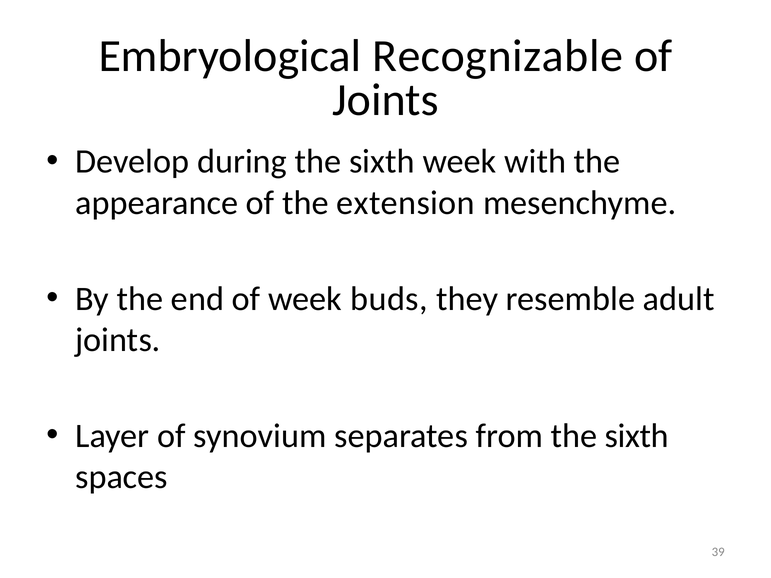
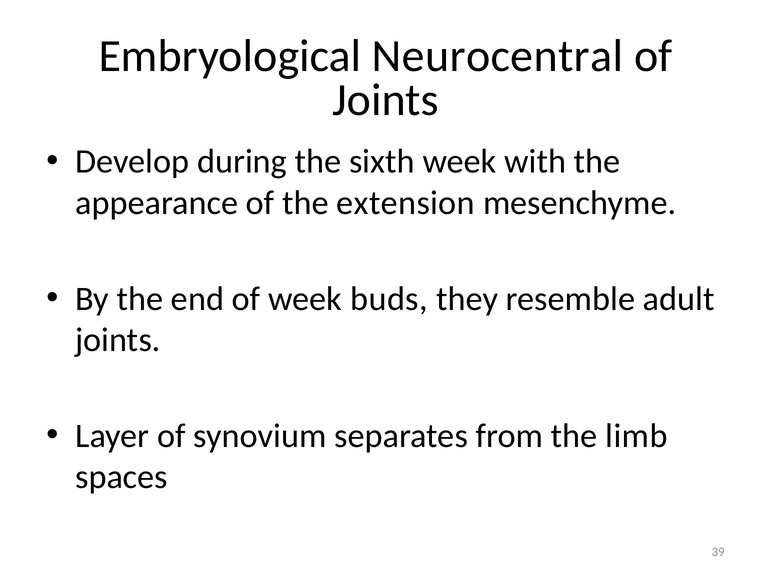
Recognizable: Recognizable -> Neurocentral (498, 56)
from the sixth: sixth -> limb (636, 436)
